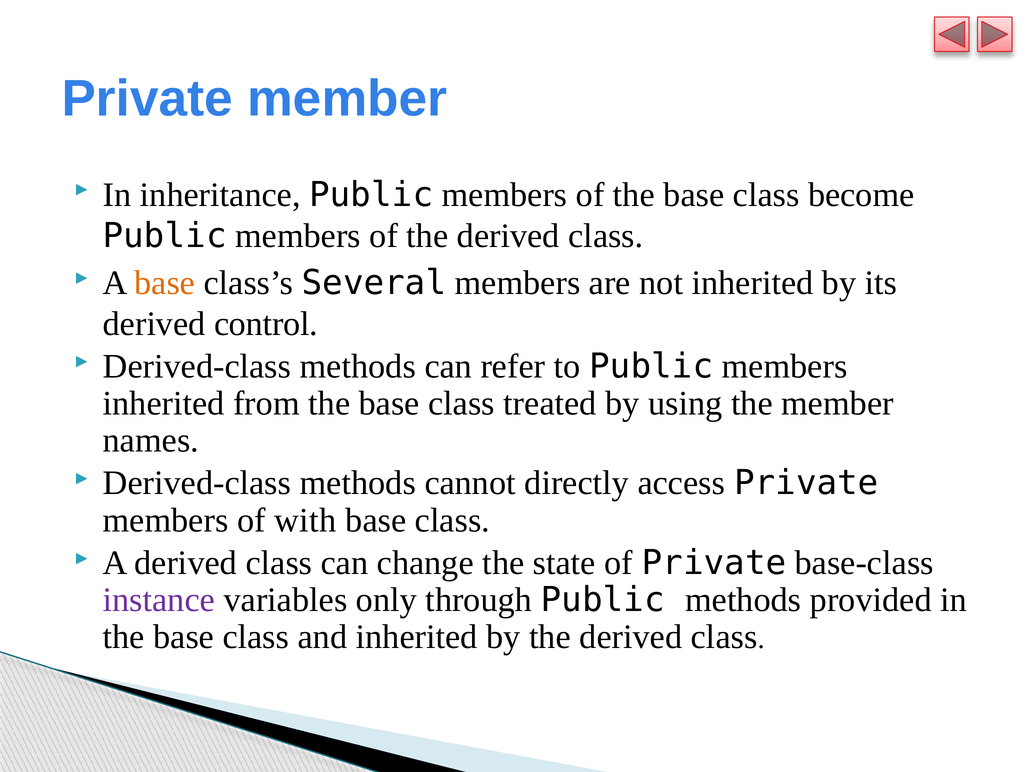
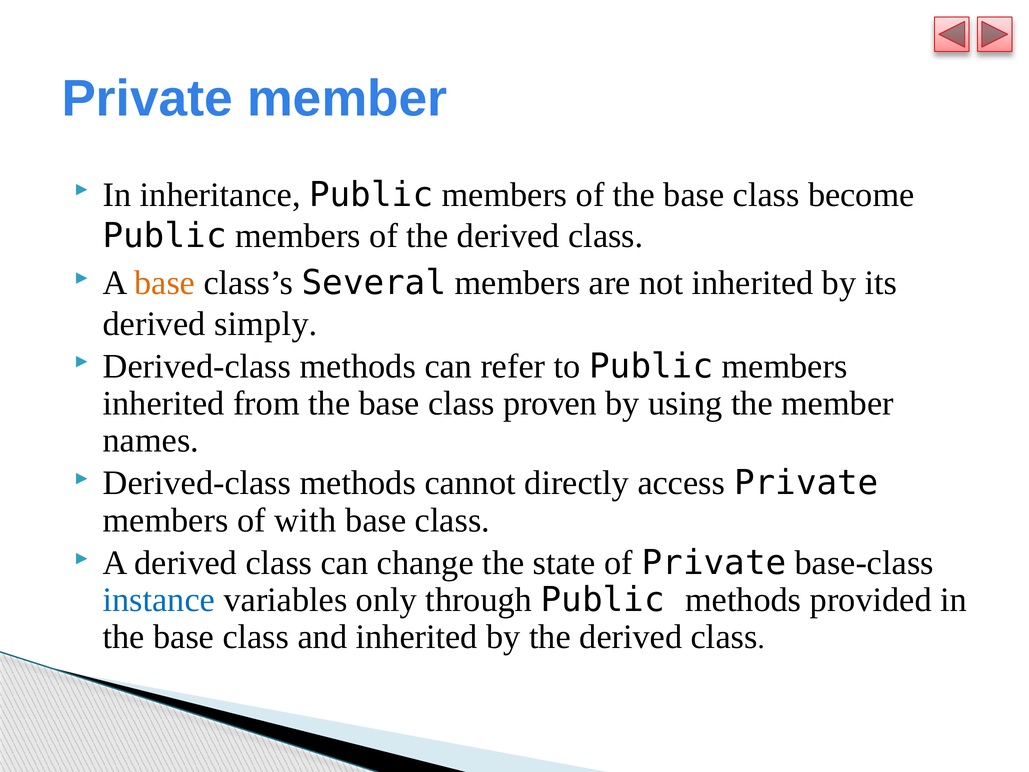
control: control -> simply (266, 324)
treated: treated -> proven (550, 403)
instance colour: purple -> blue (159, 600)
